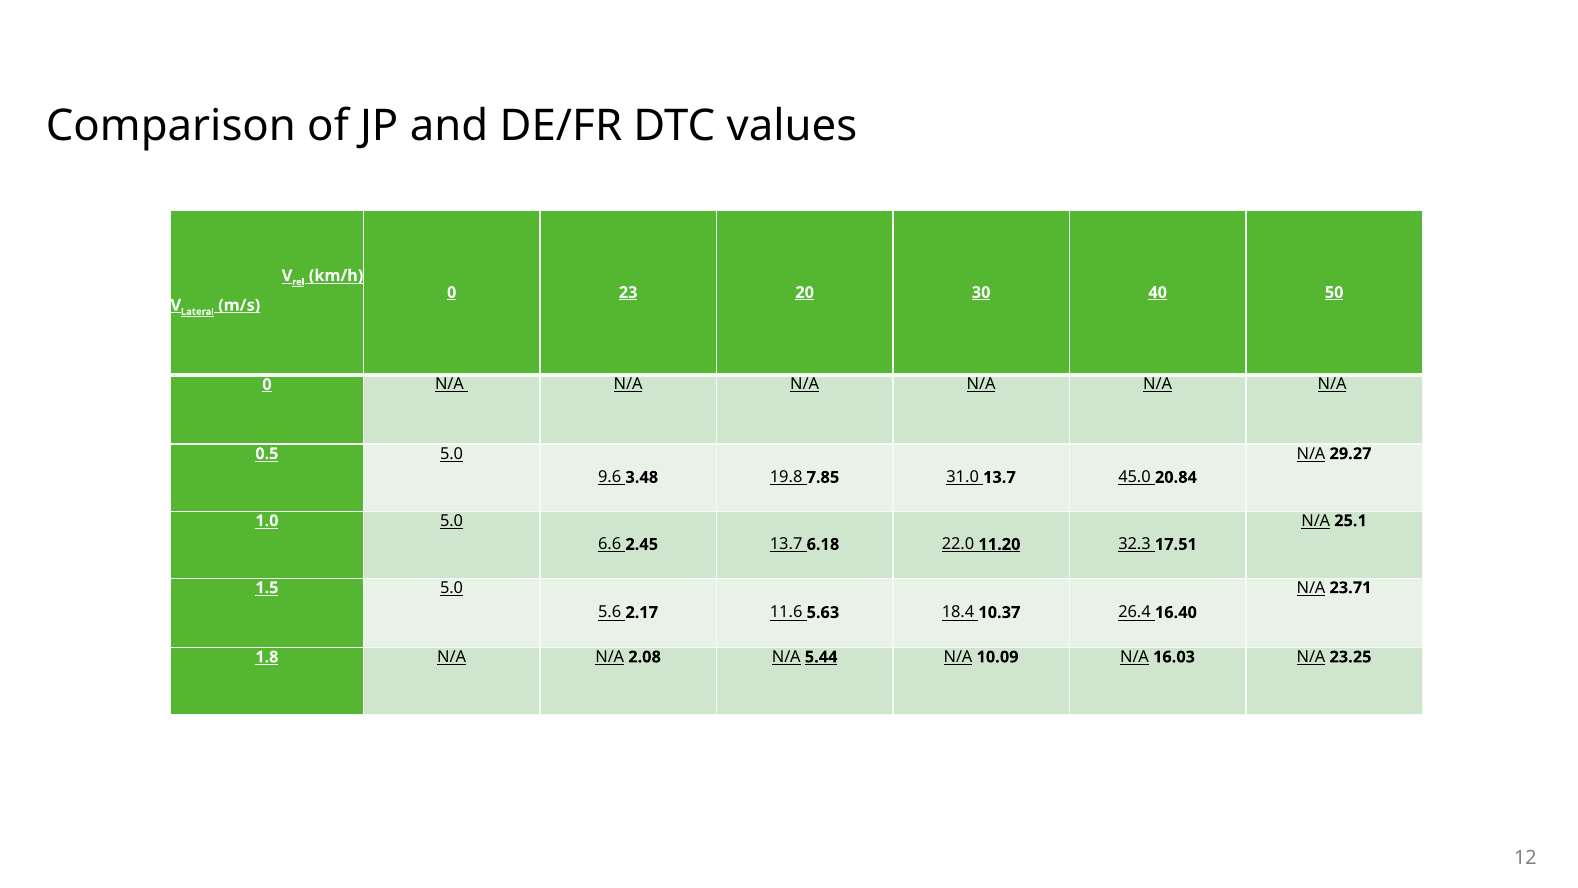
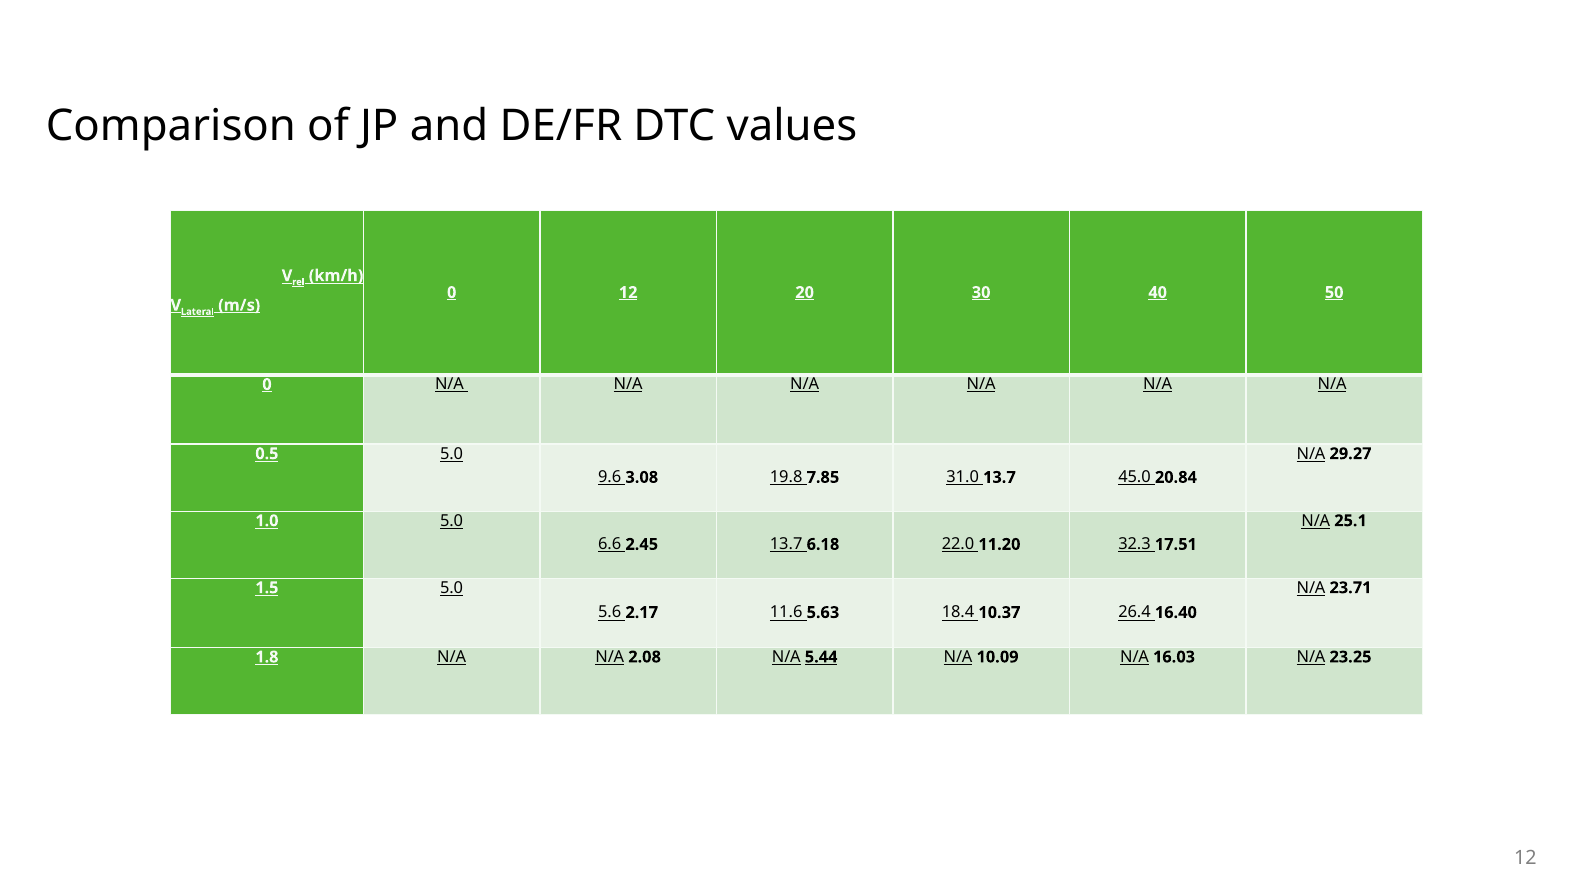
0 23: 23 -> 12 (628, 292)
3.48: 3.48 -> 3.08 (642, 477)
11.20 underline: present -> none (999, 544)
